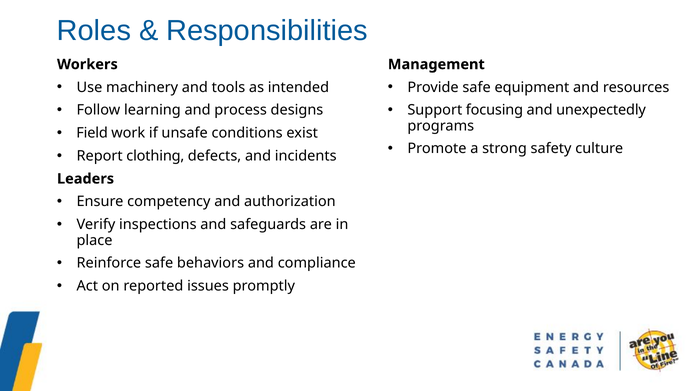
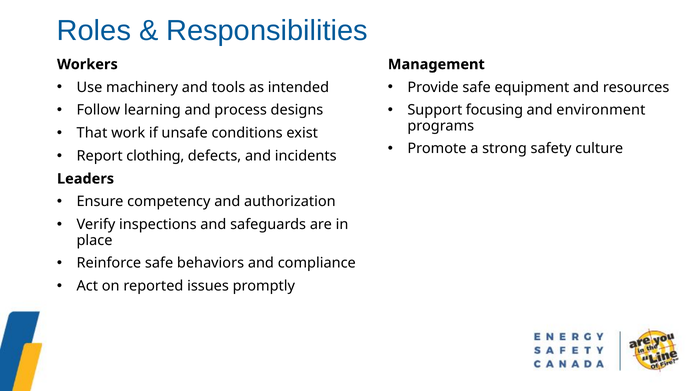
unexpectedly: unexpectedly -> environment (601, 110)
Field: Field -> That (92, 133)
